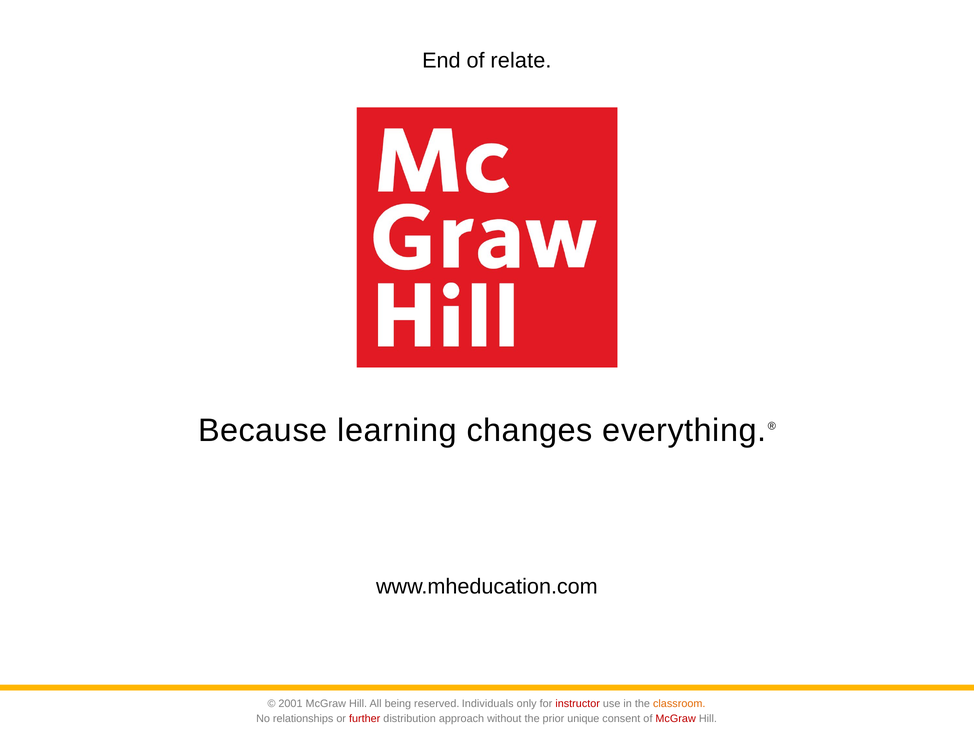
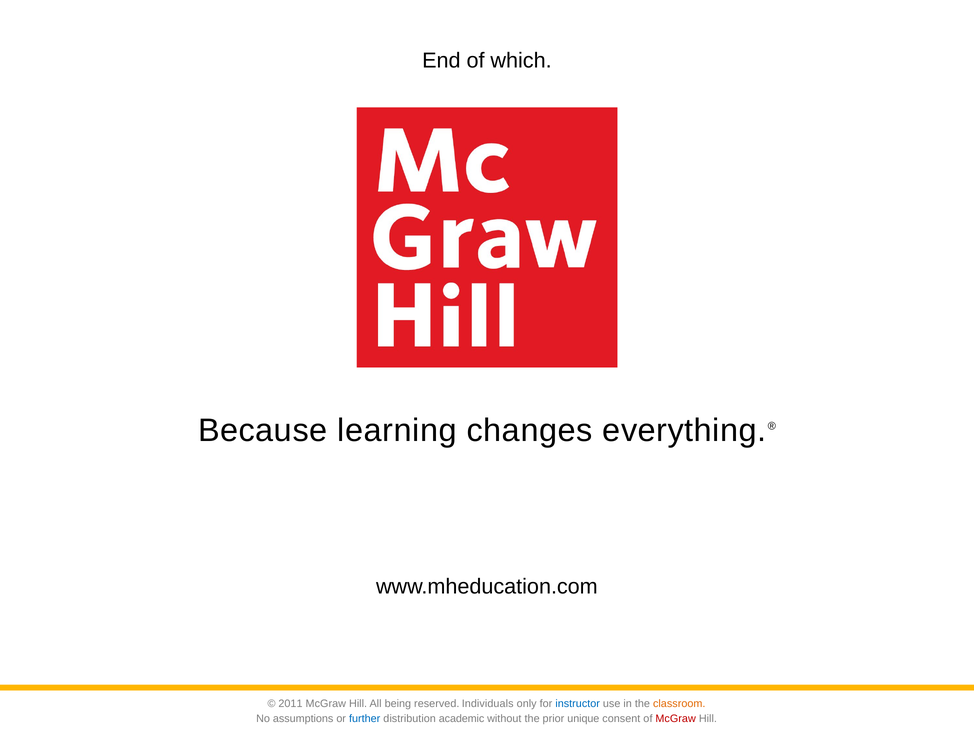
relate: relate -> which (521, 61)
2001: 2001 -> 2011 (290, 704)
instructor colour: red -> blue (578, 704)
relationships: relationships -> assumptions (303, 719)
further colour: red -> blue (365, 719)
approach: approach -> academic (462, 719)
